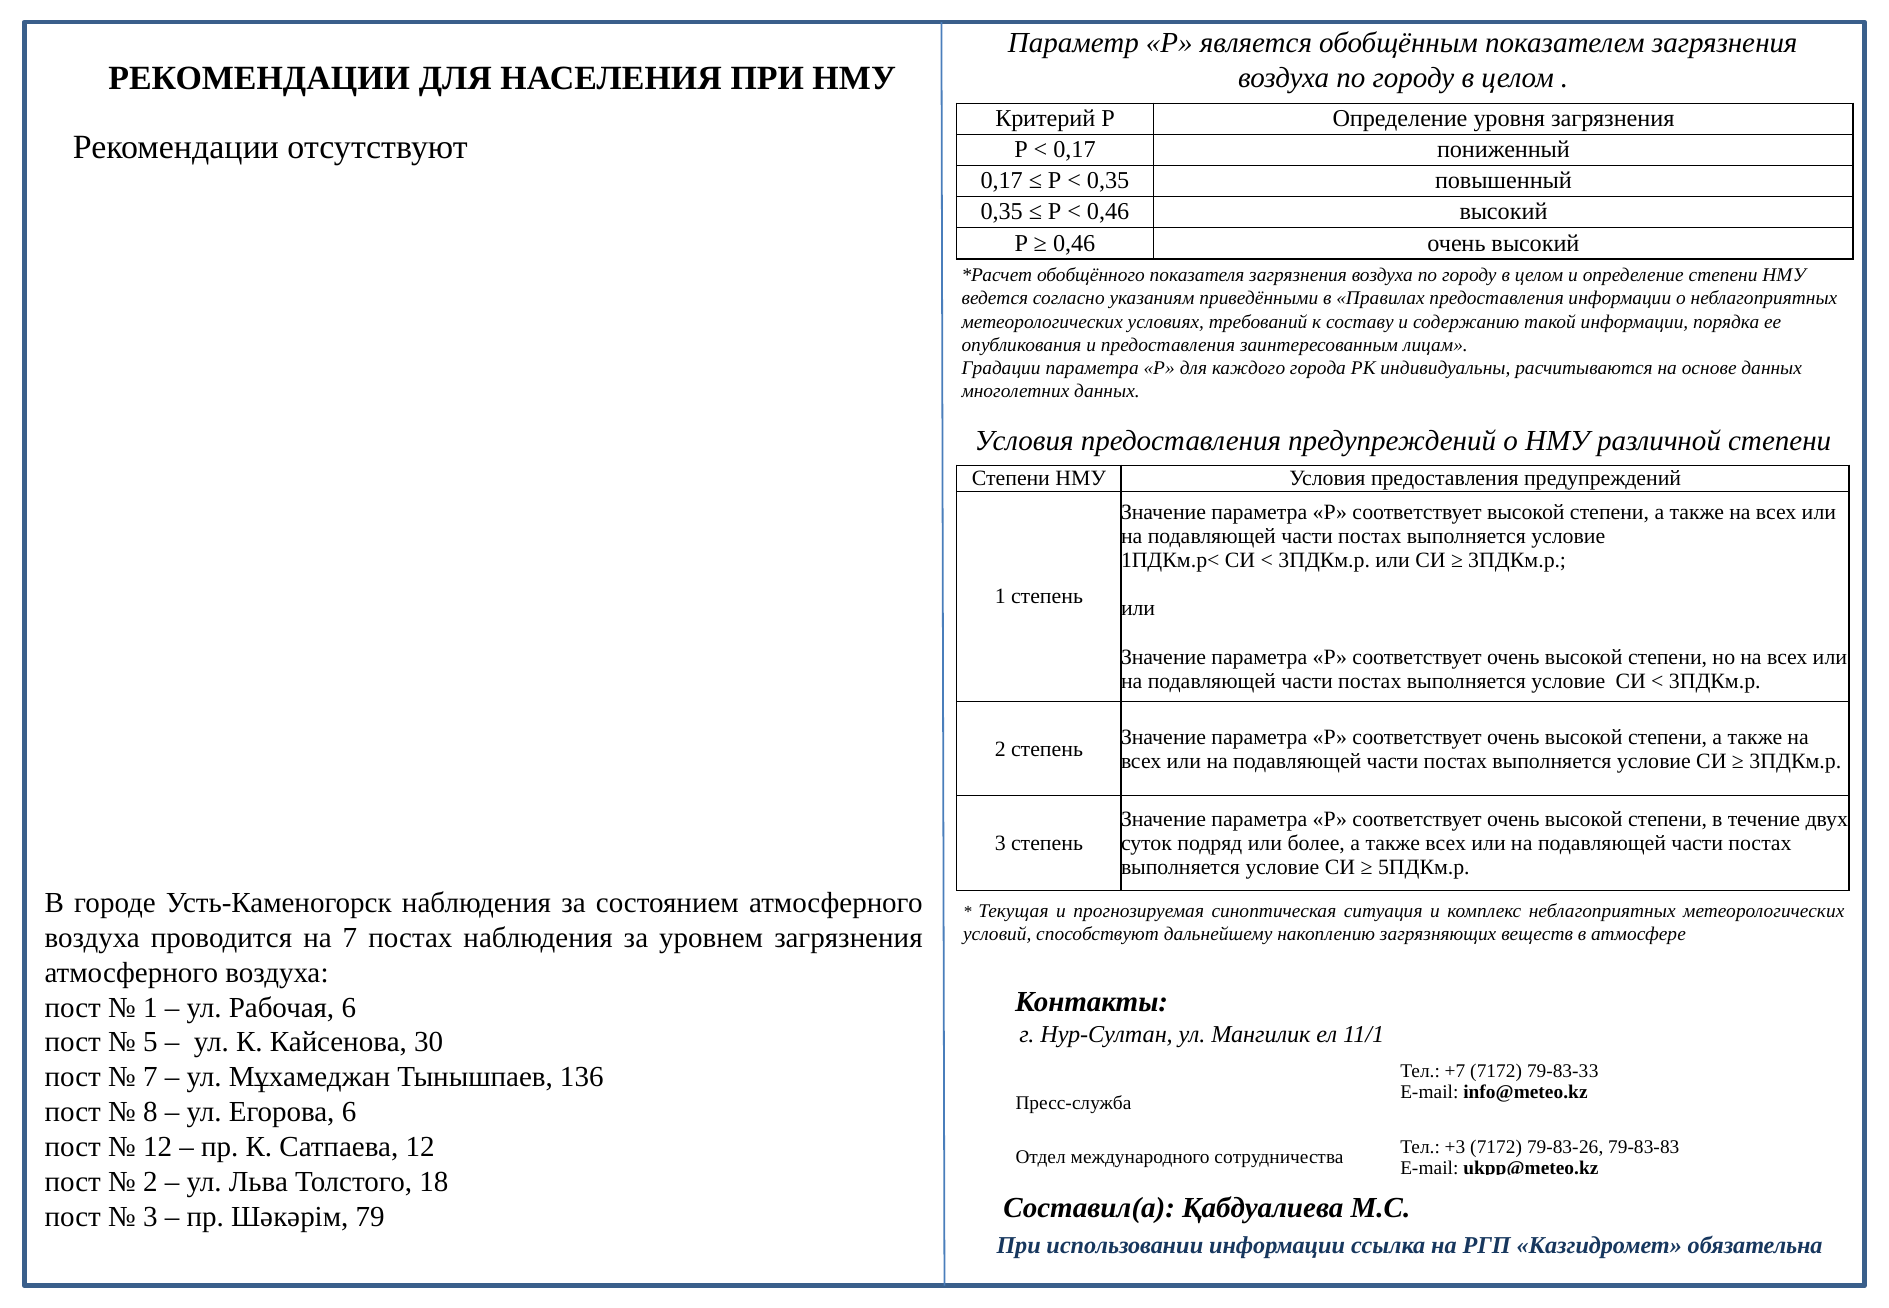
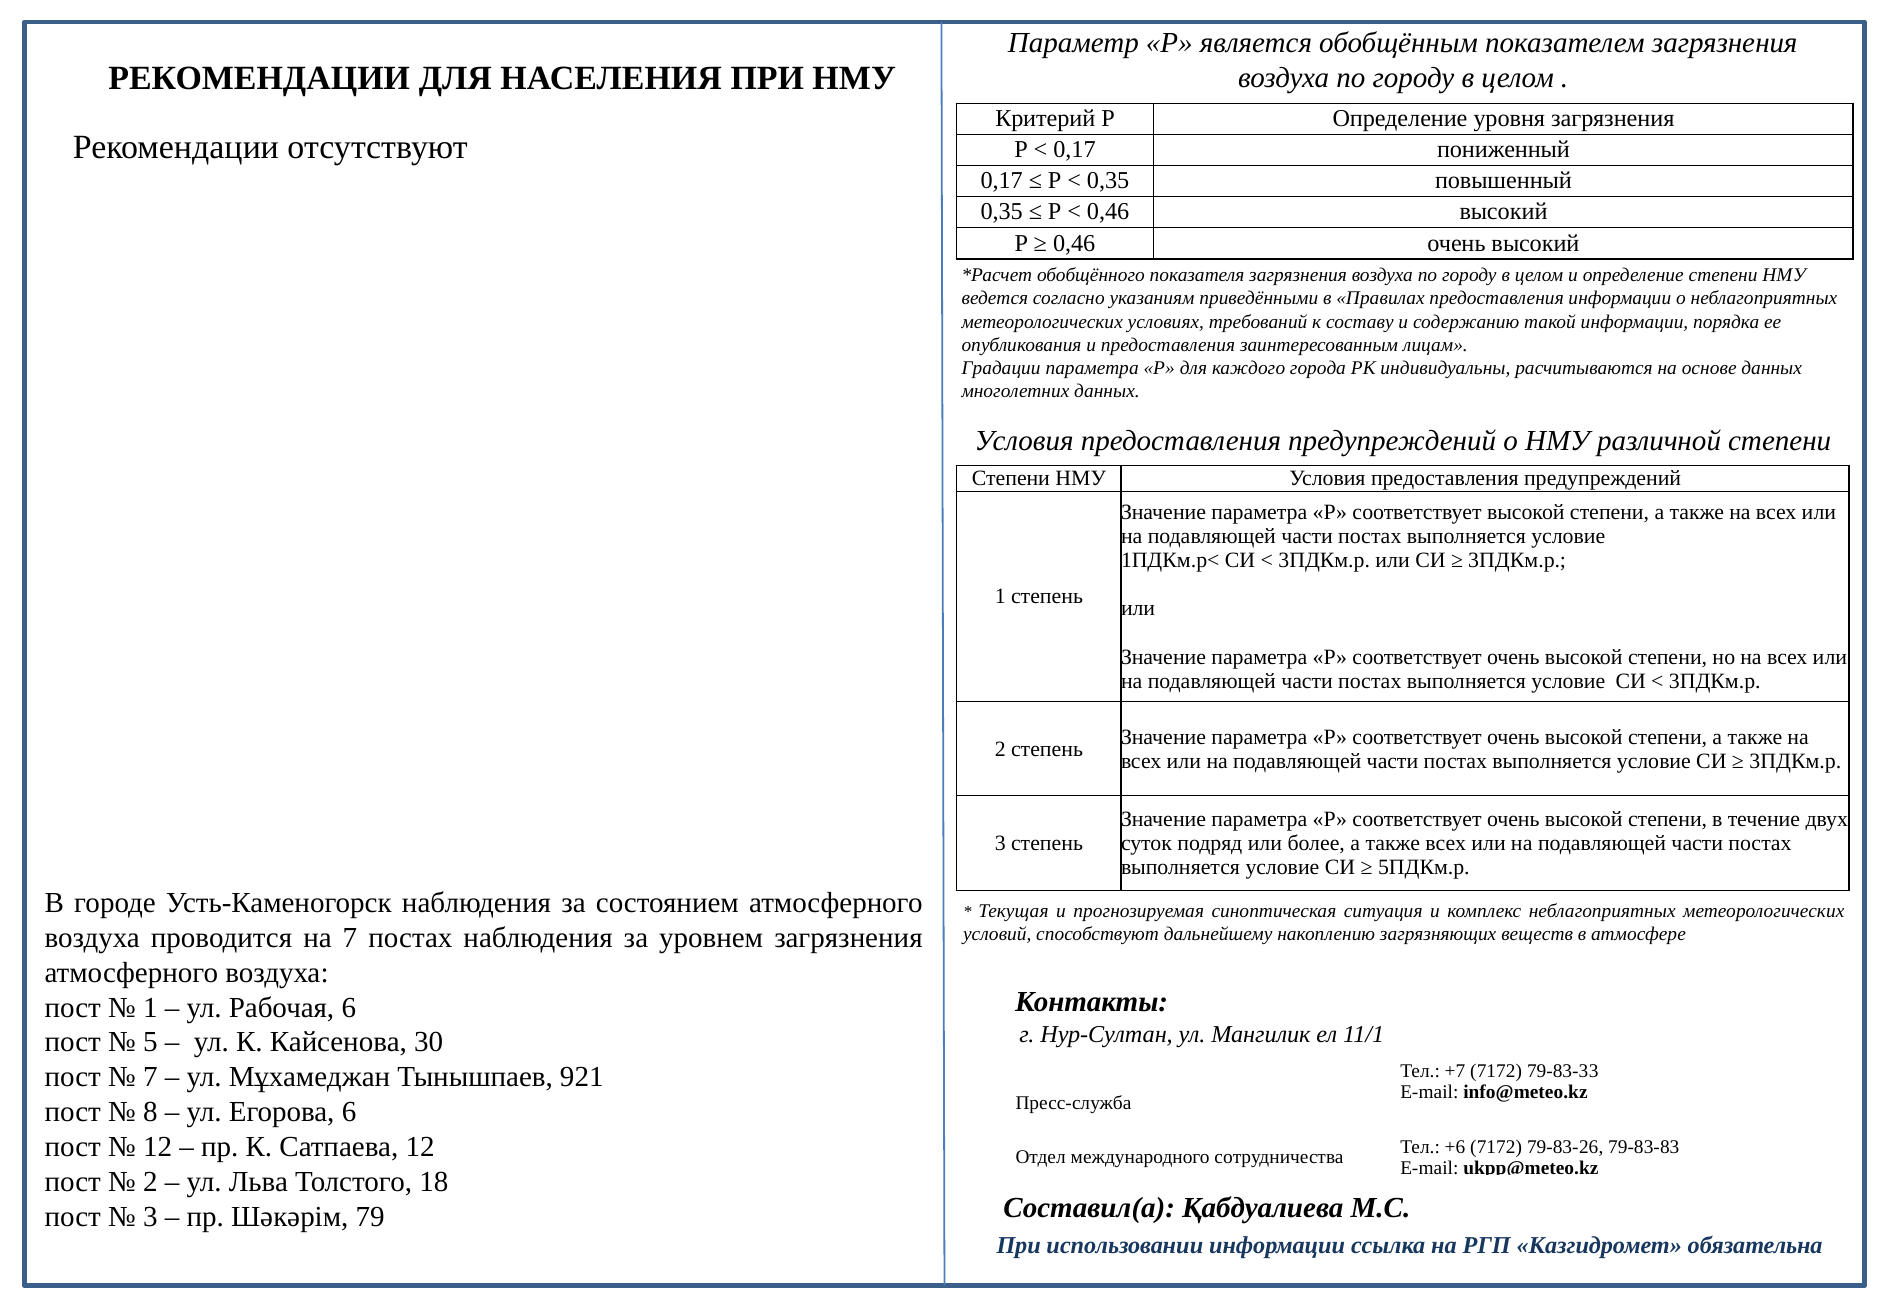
136: 136 -> 921 (582, 1077)
+3: +3 -> +6 (1455, 1146)
